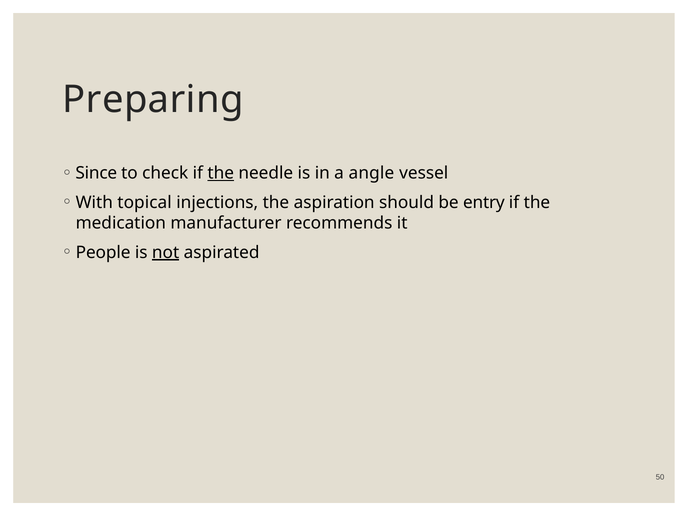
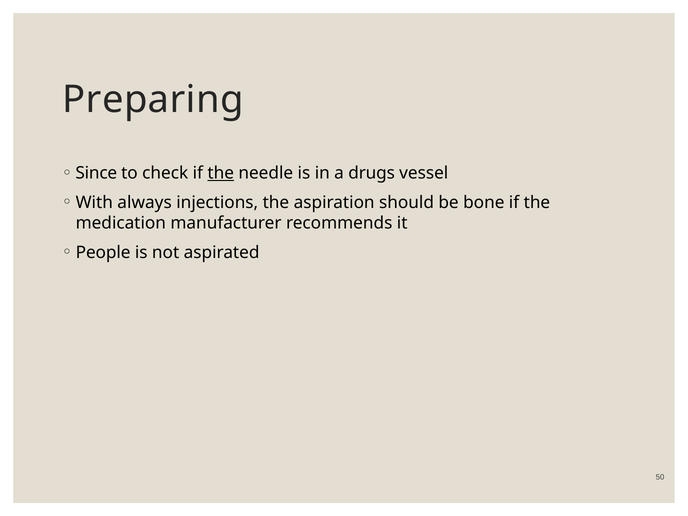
angle: angle -> drugs (372, 173)
topical: topical -> always (145, 202)
entry: entry -> bone (484, 202)
not underline: present -> none (166, 252)
